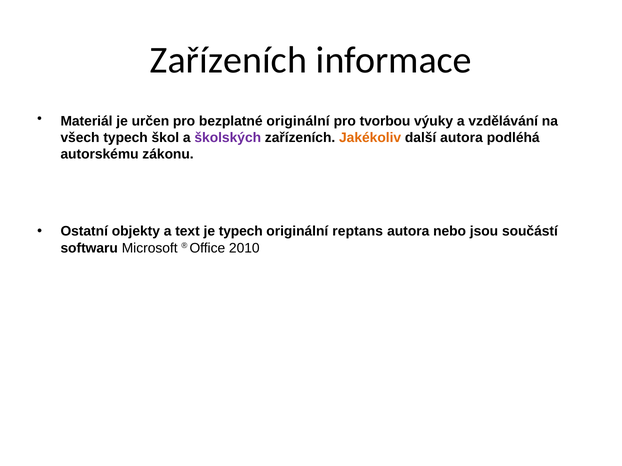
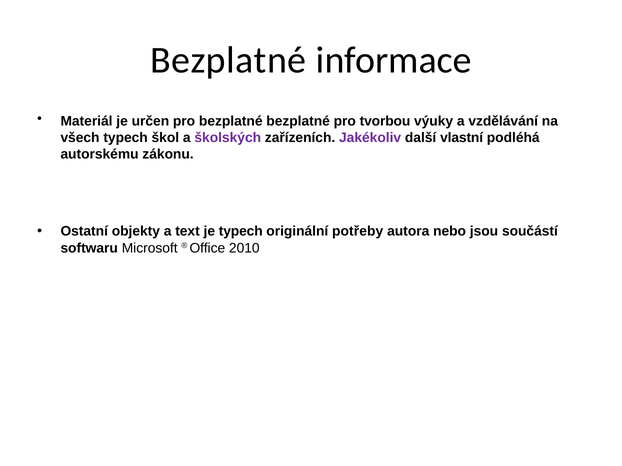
Zařízeních: Zařízeních -> Bezplatné (228, 60)
bezplatné originální: originální -> bezplatné (298, 121)
Jakékoliv colour: orange -> purple (370, 138)
další autora: autora -> vlastní (462, 138)
reptans: reptans -> potřeby (358, 232)
